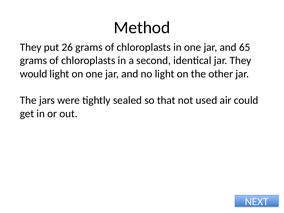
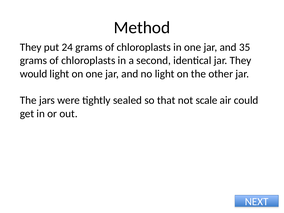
26: 26 -> 24 (67, 47)
65: 65 -> 35 (245, 47)
used: used -> scale (207, 100)
